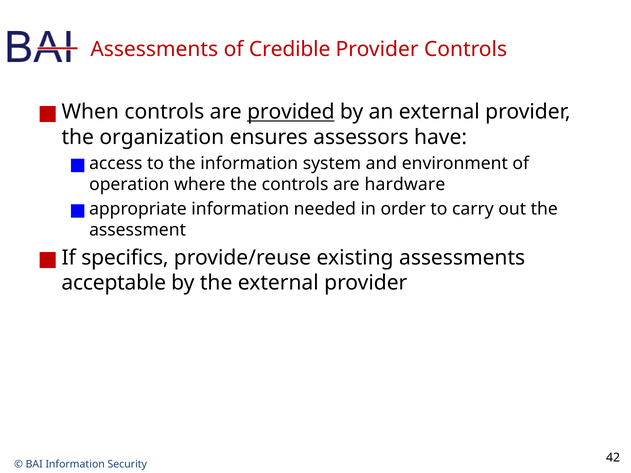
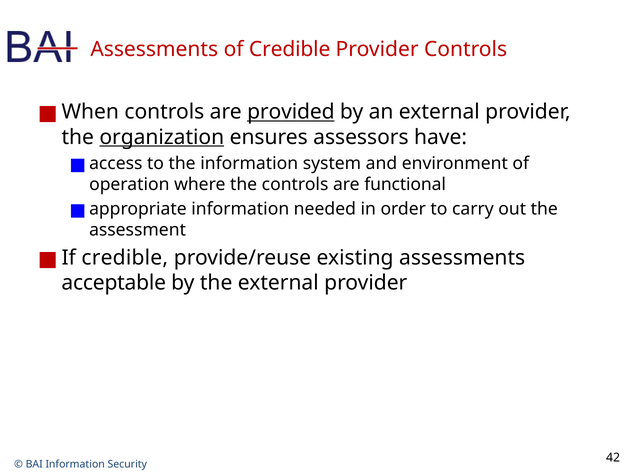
organization underline: none -> present (162, 137)
hardware: hardware -> functional (405, 185)
If specifics: specifics -> credible (125, 258)
